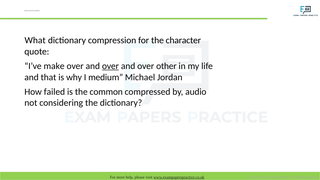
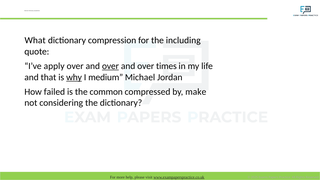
character: character -> including (183, 40)
make: make -> apply (54, 66)
other: other -> times (166, 66)
why underline: none -> present (74, 77)
audio: audio -> make (196, 92)
